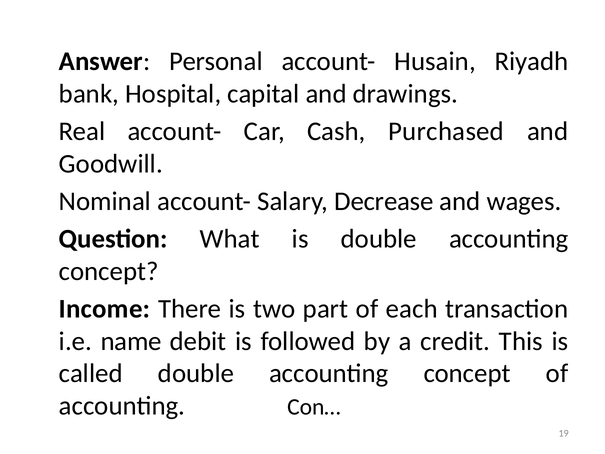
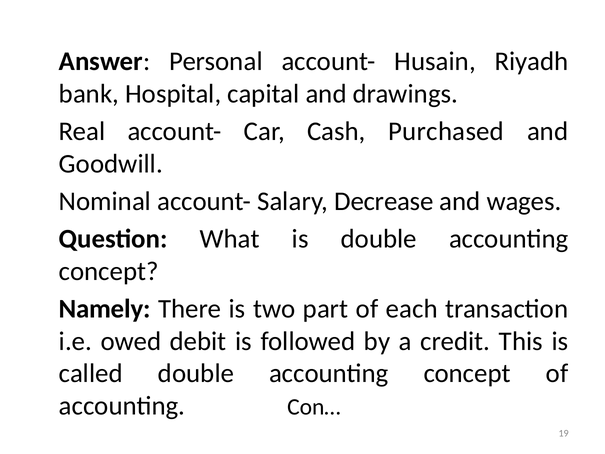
Income: Income -> Namely (105, 309)
name: name -> owed (131, 341)
